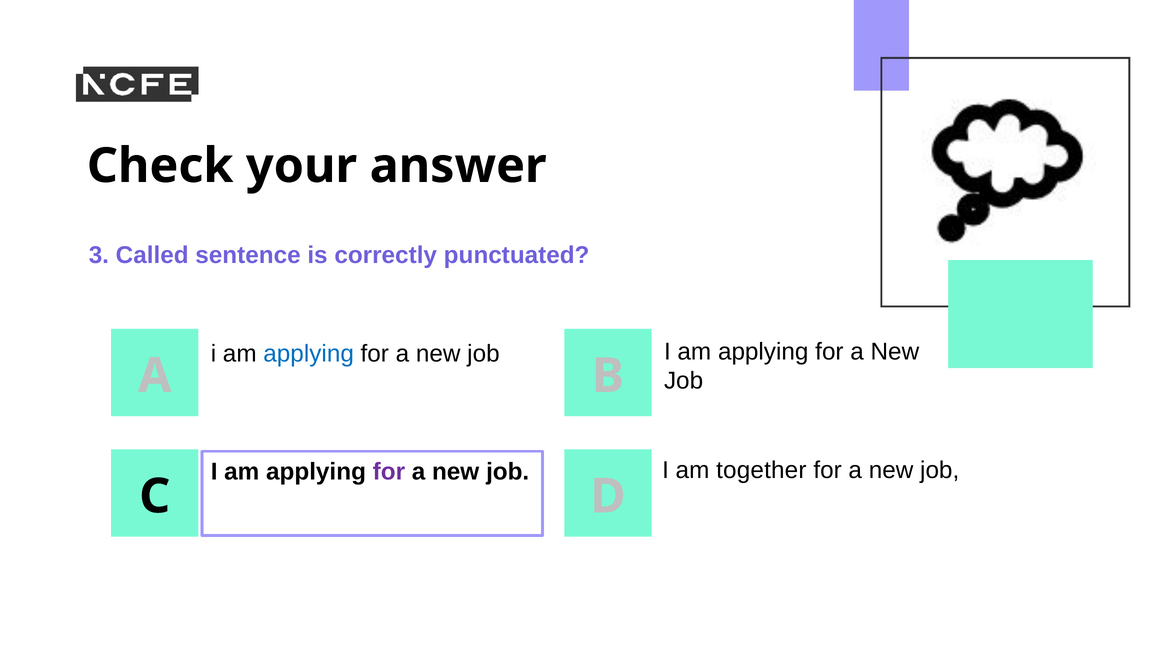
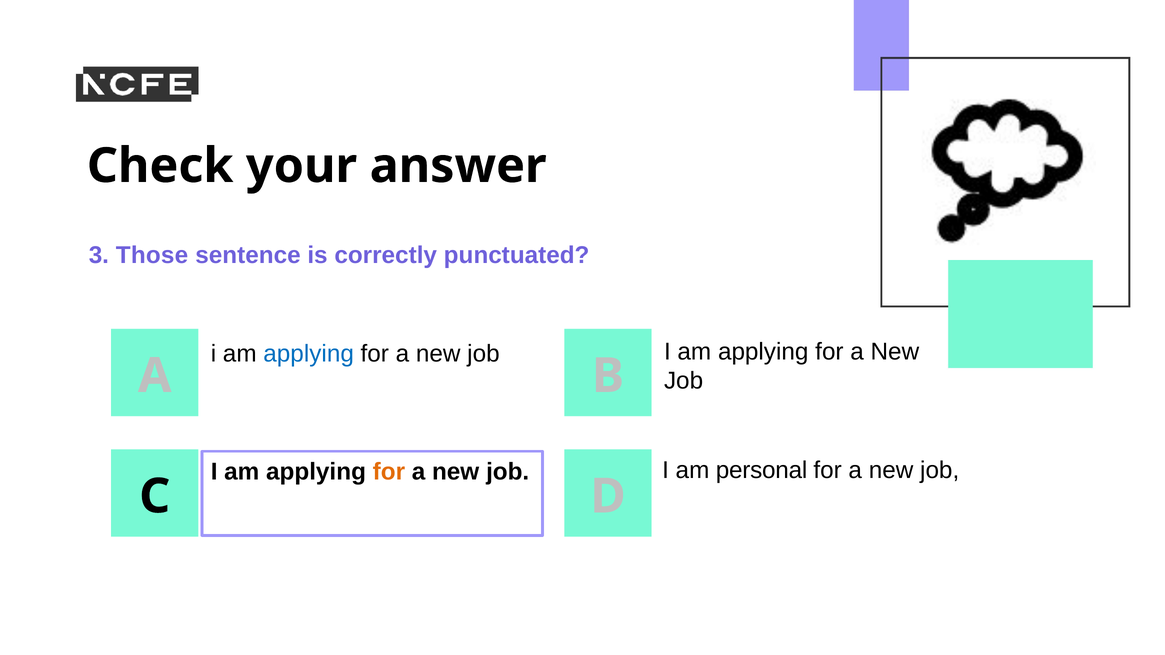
Called: Called -> Those (152, 255)
together: together -> personal (762, 470)
for colour: purple -> orange (389, 472)
